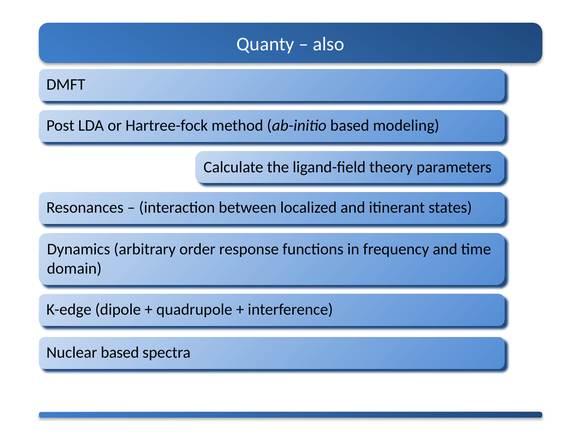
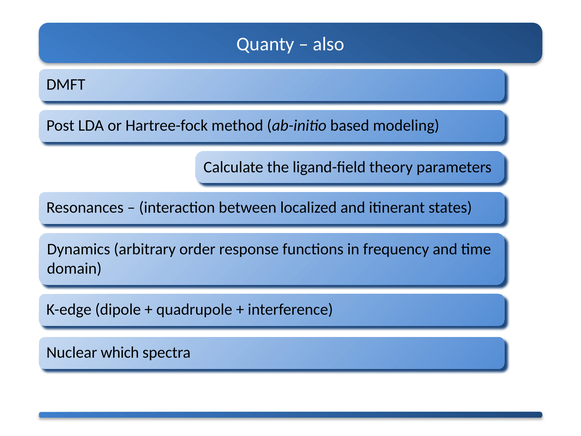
Nuclear based: based -> which (120, 352)
